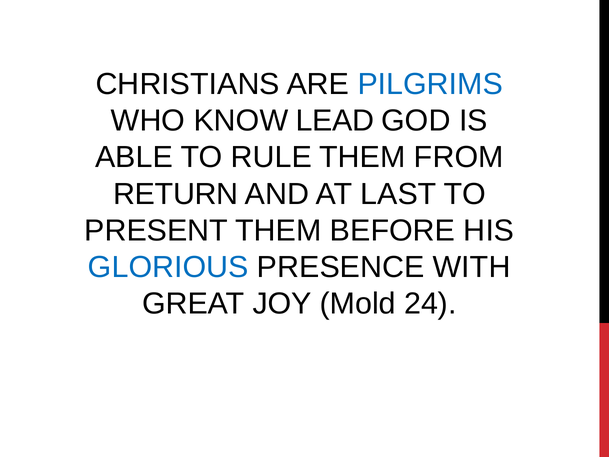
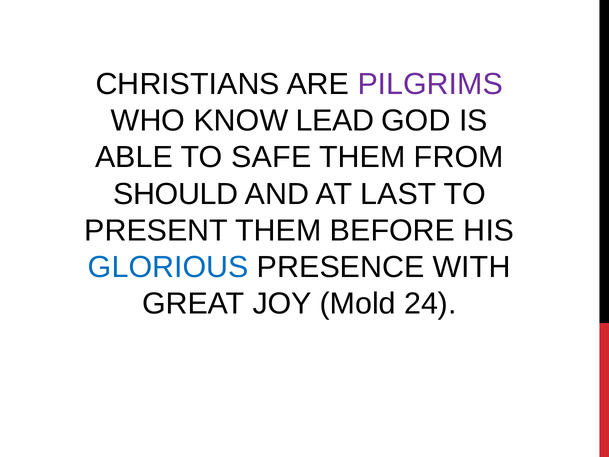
PILGRIMS colour: blue -> purple (430, 84)
RULE: RULE -> SAFE (271, 157)
RETURN: RETURN -> SHOULD (176, 194)
